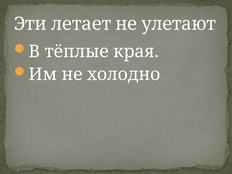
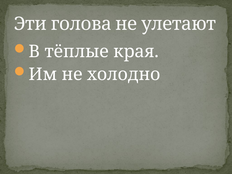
летает: летает -> голова (81, 24)
